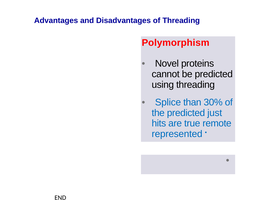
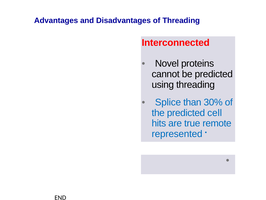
Polymorphism: Polymorphism -> Interconnected (176, 43)
just: just -> cell (215, 113)
